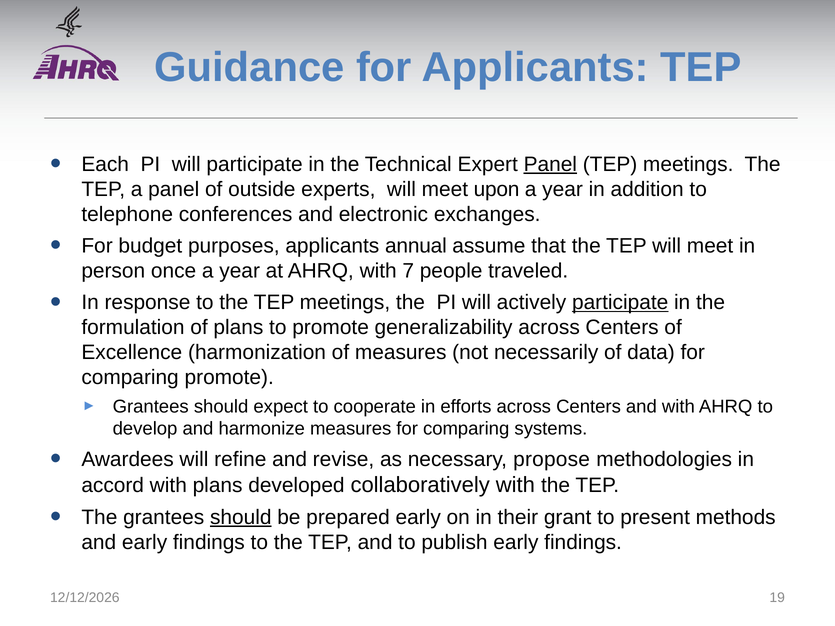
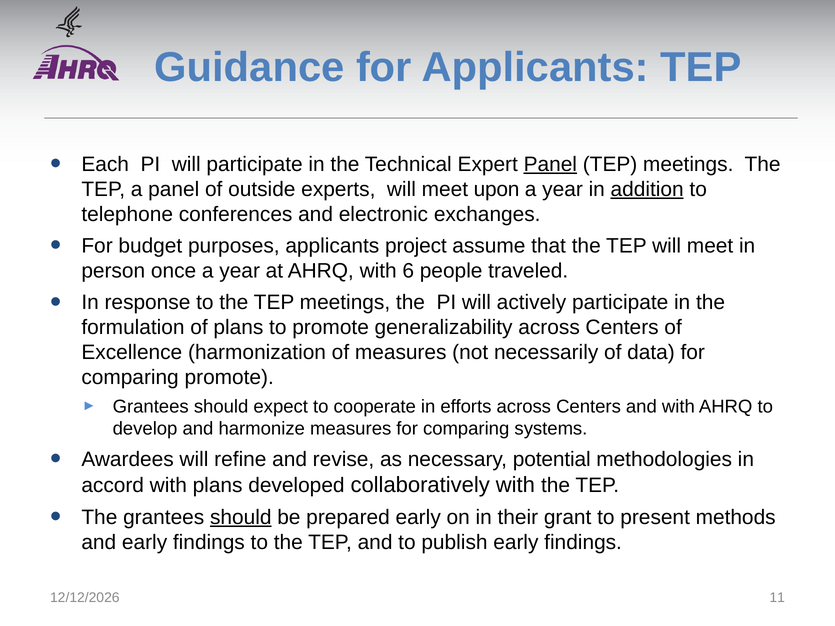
addition underline: none -> present (647, 189)
annual: annual -> project (416, 246)
7: 7 -> 6 (408, 271)
participate underline: present -> none (620, 303)
propose: propose -> potential (552, 460)
19: 19 -> 11 (777, 598)
